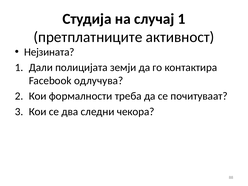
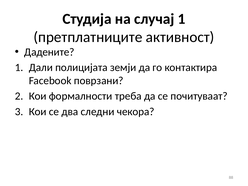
Нејзината: Нејзината -> Дадените (49, 52)
одлучува: одлучува -> поврзани (99, 81)
